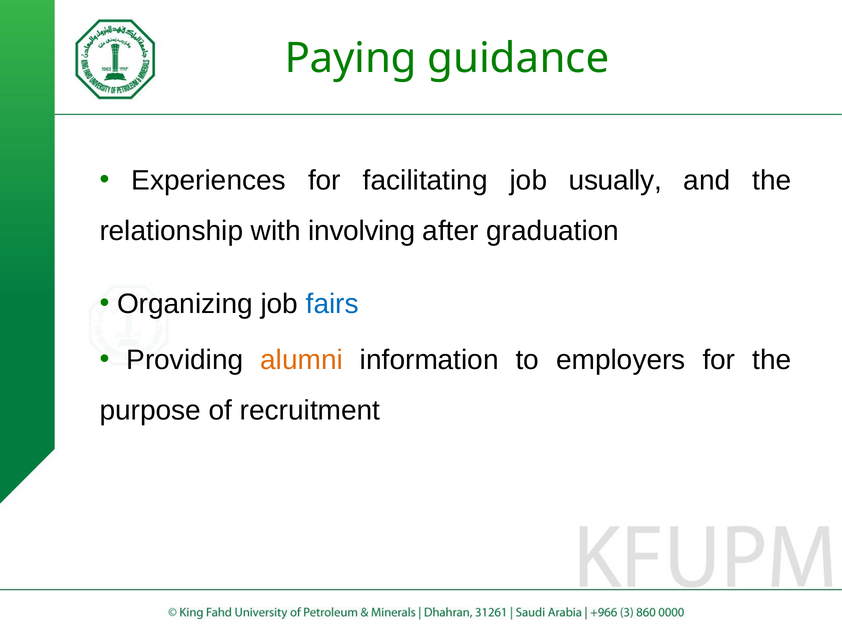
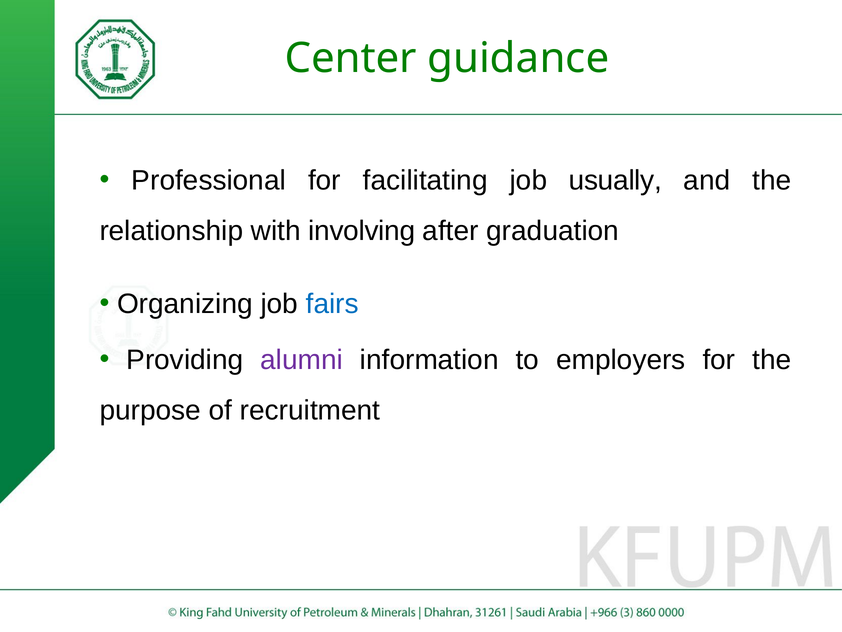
Paying: Paying -> Center (351, 58)
Experiences: Experiences -> Professional (209, 180)
alumni colour: orange -> purple (302, 360)
